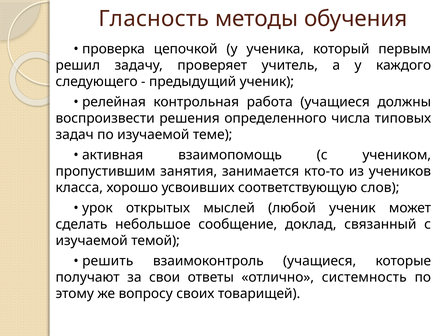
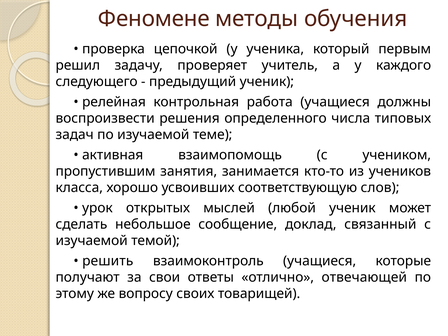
Гласность: Гласность -> Феномене (154, 19)
системность: системность -> отвечающей (364, 277)
